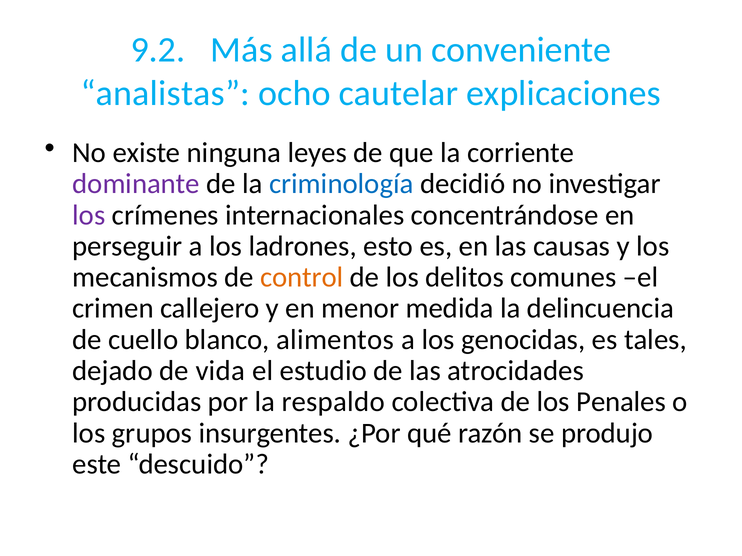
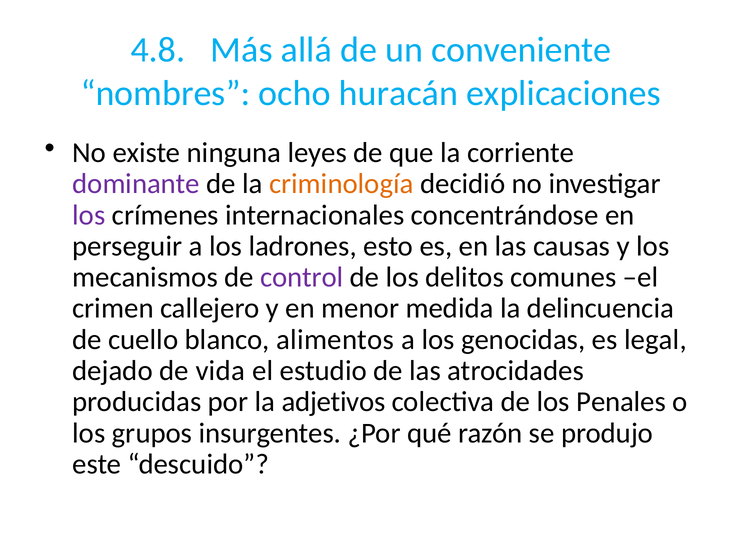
9.2: 9.2 -> 4.8 (158, 50)
analistas: analistas -> nombres (165, 93)
cautelar: cautelar -> huracán (398, 93)
criminología colour: blue -> orange (341, 184)
control colour: orange -> purple (302, 278)
tales: tales -> legal (655, 340)
respaldo: respaldo -> adjetivos (333, 402)
